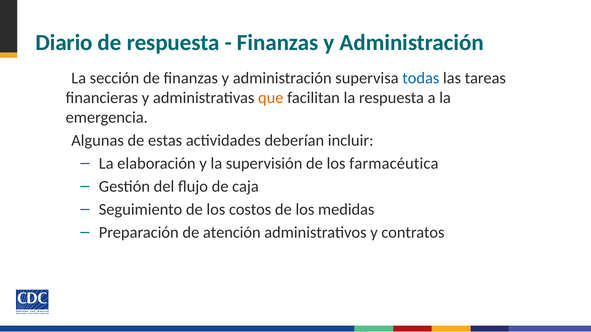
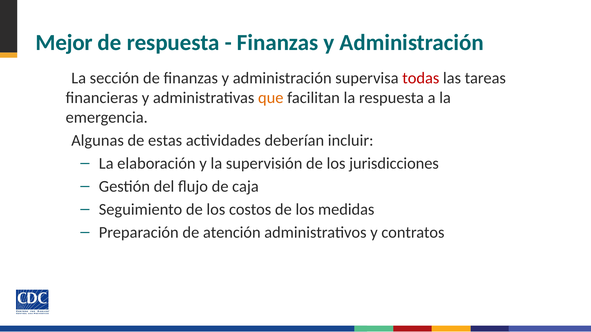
Diario: Diario -> Mejor (64, 43)
todas colour: blue -> red (421, 78)
farmacéutica: farmacéutica -> jurisdicciones (394, 164)
